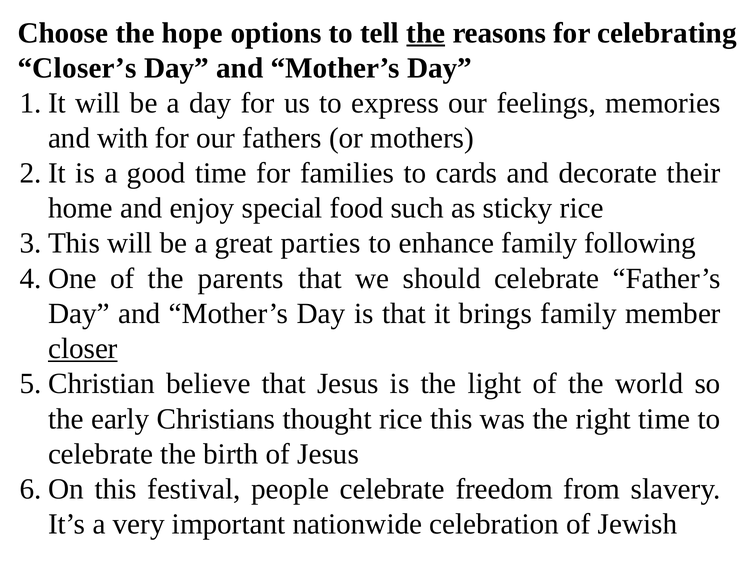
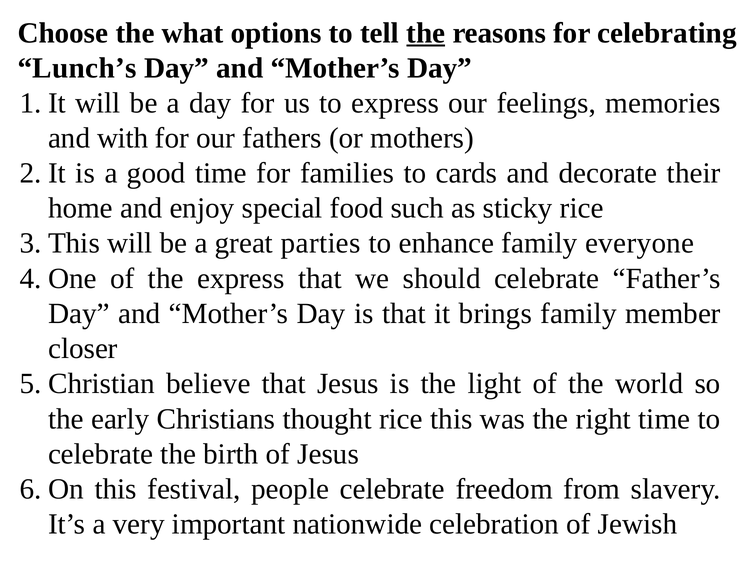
hope: hope -> what (193, 33)
Closer’s: Closer’s -> Lunch’s (77, 68)
following: following -> everyone (640, 243)
the parents: parents -> express (241, 278)
closer underline: present -> none (83, 349)
